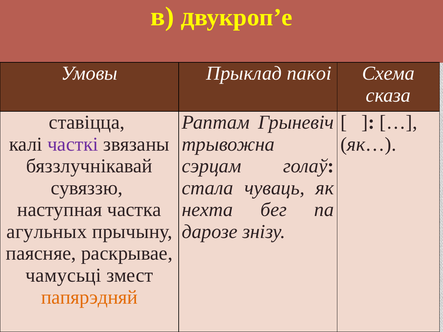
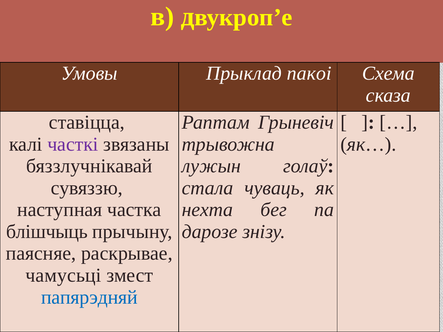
сэрцам: сэрцам -> лужын (211, 166)
агульных: агульных -> блішчыць (47, 232)
папярэдняй colour: orange -> blue (89, 297)
